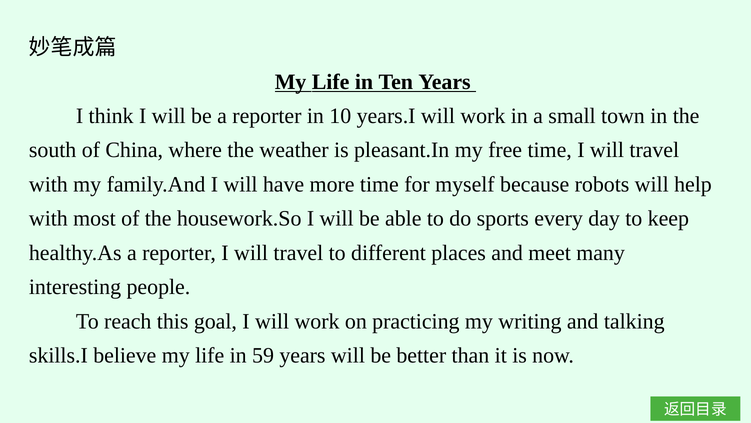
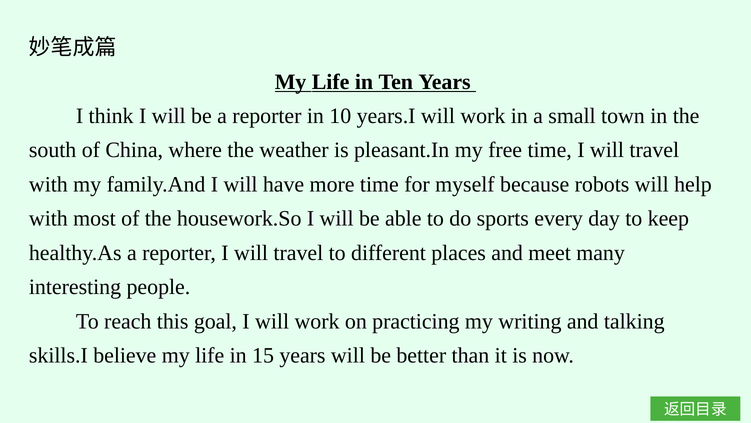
59: 59 -> 15 (263, 355)
